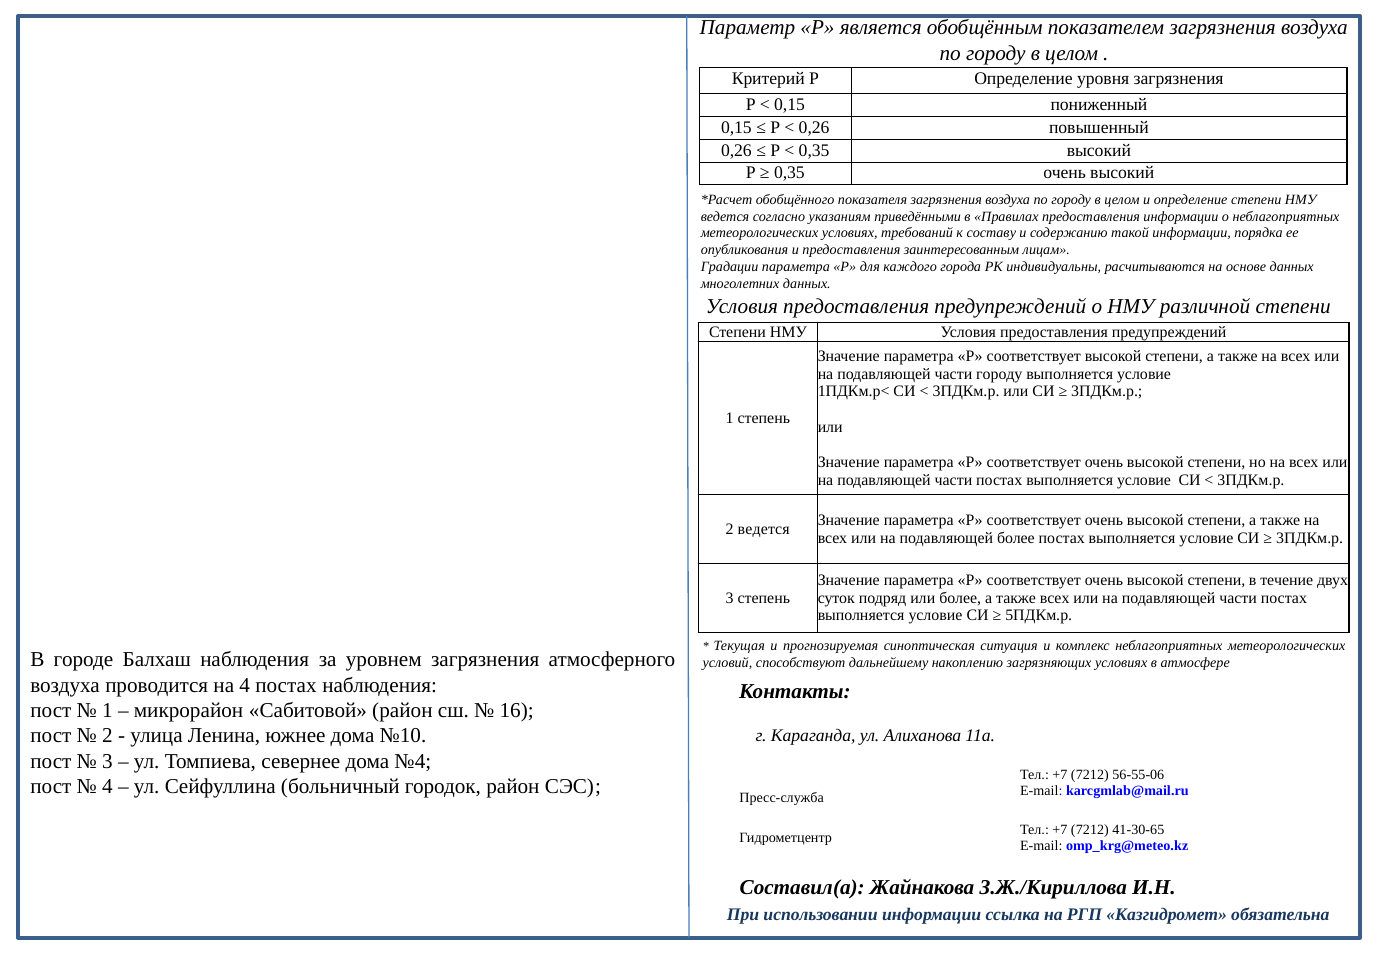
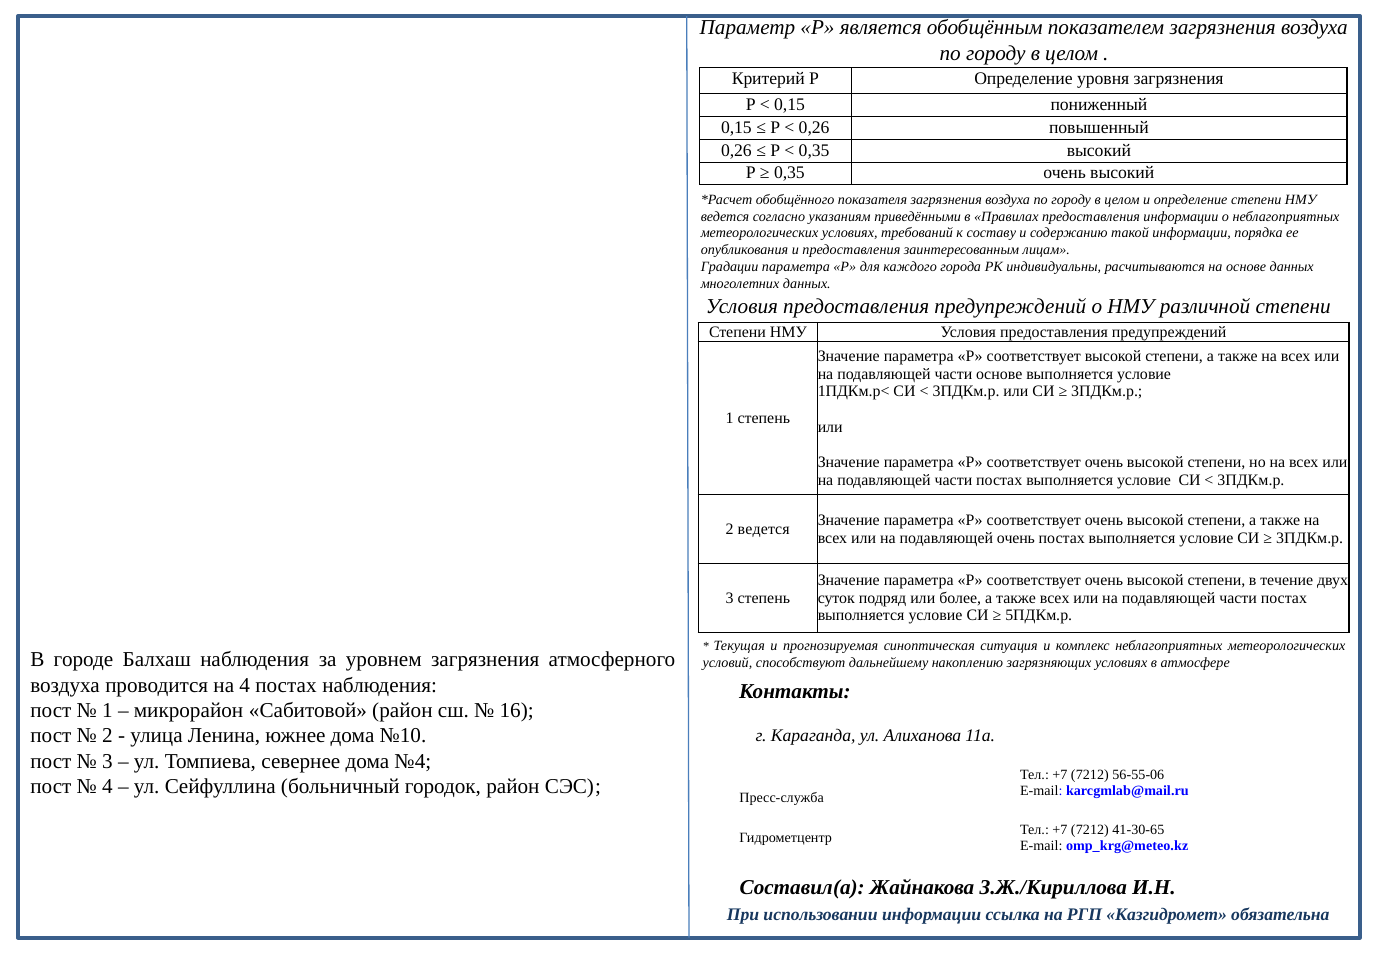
части городу: городу -> основе (999, 374)
подавляющей более: более -> очень (1016, 538)
